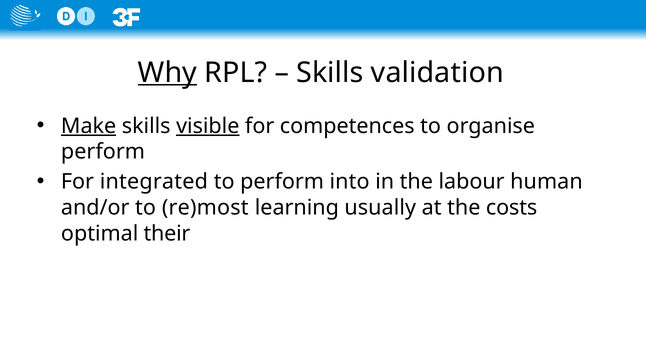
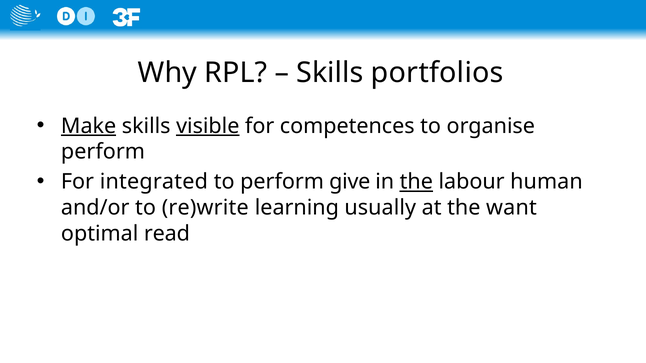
Why underline: present -> none (167, 73)
validation: validation -> portfolios (437, 73)
into: into -> give (350, 182)
the underline: none -> present (416, 182)
re)most: re)most -> re)write (205, 208)
costs: costs -> want (511, 208)
their: their -> read (167, 234)
